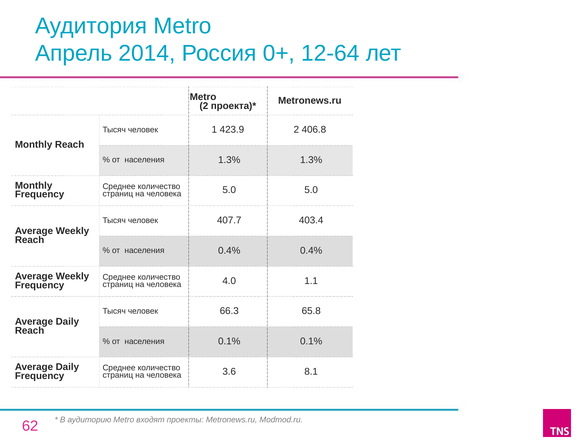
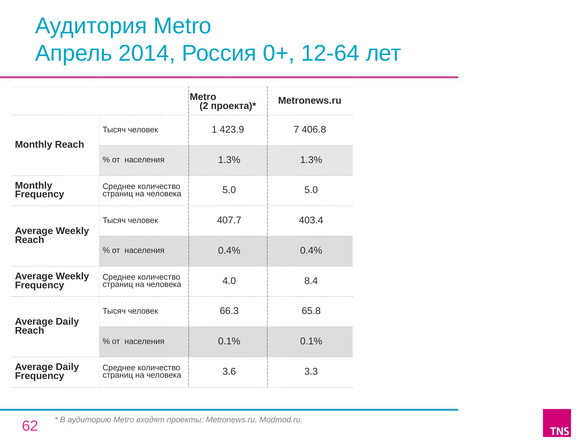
423.9 2: 2 -> 7 (296, 129)
1.1: 1.1 -> 8.4 (311, 280)
8.1: 8.1 -> 3.3 (311, 371)
